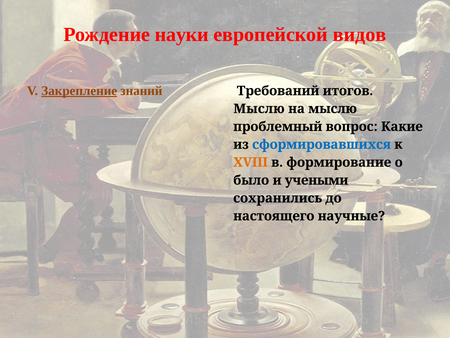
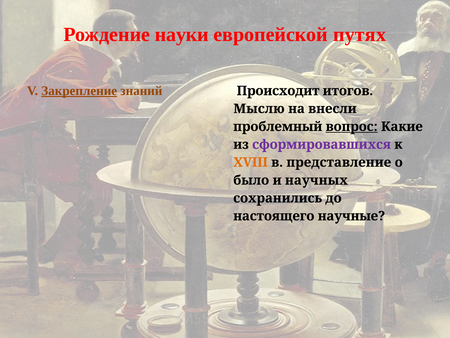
видов: видов -> путях (360, 35)
Требований: Требований -> Происходит (278, 91)
на мыслю: мыслю -> внесли (332, 109)
вопрос underline: none -> present (352, 126)
сформировавшихся colour: blue -> purple (322, 144)
формирование: формирование -> представление (339, 162)
учеными: учеными -> научных (316, 180)
